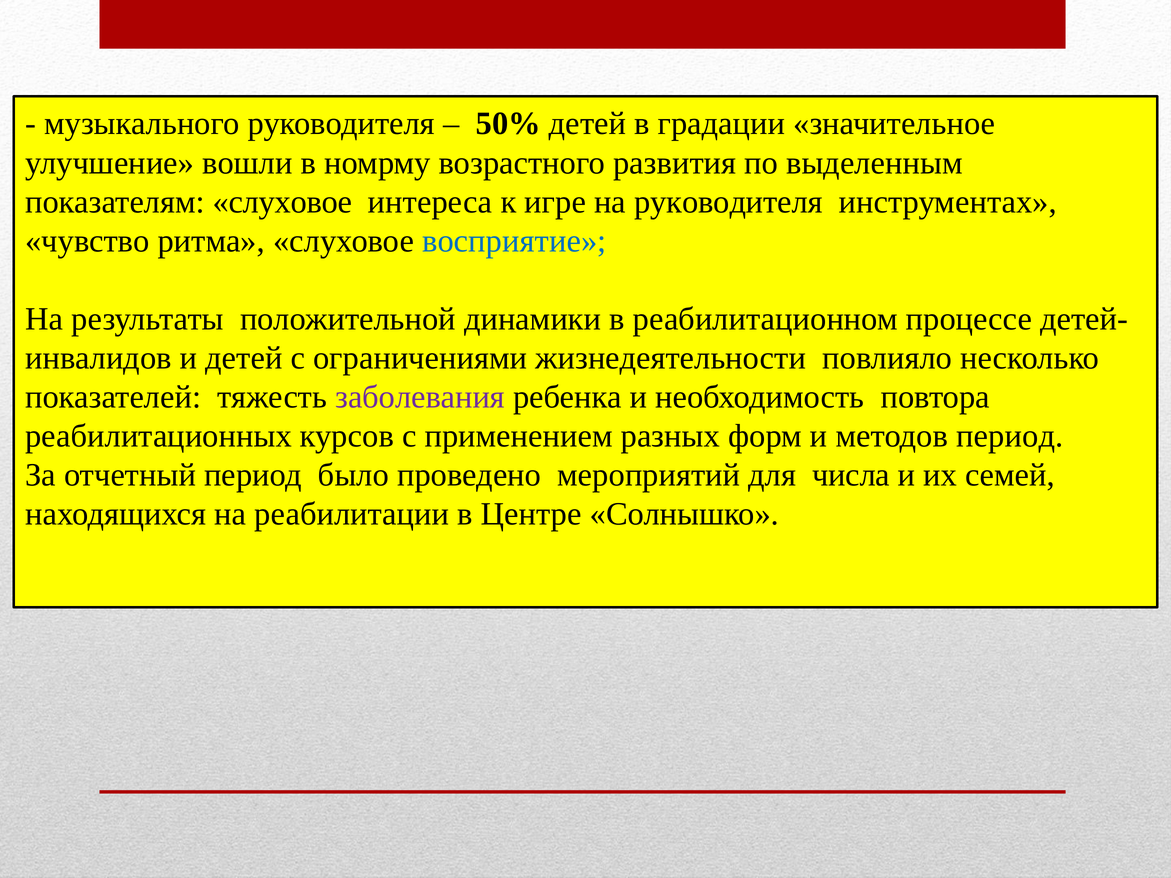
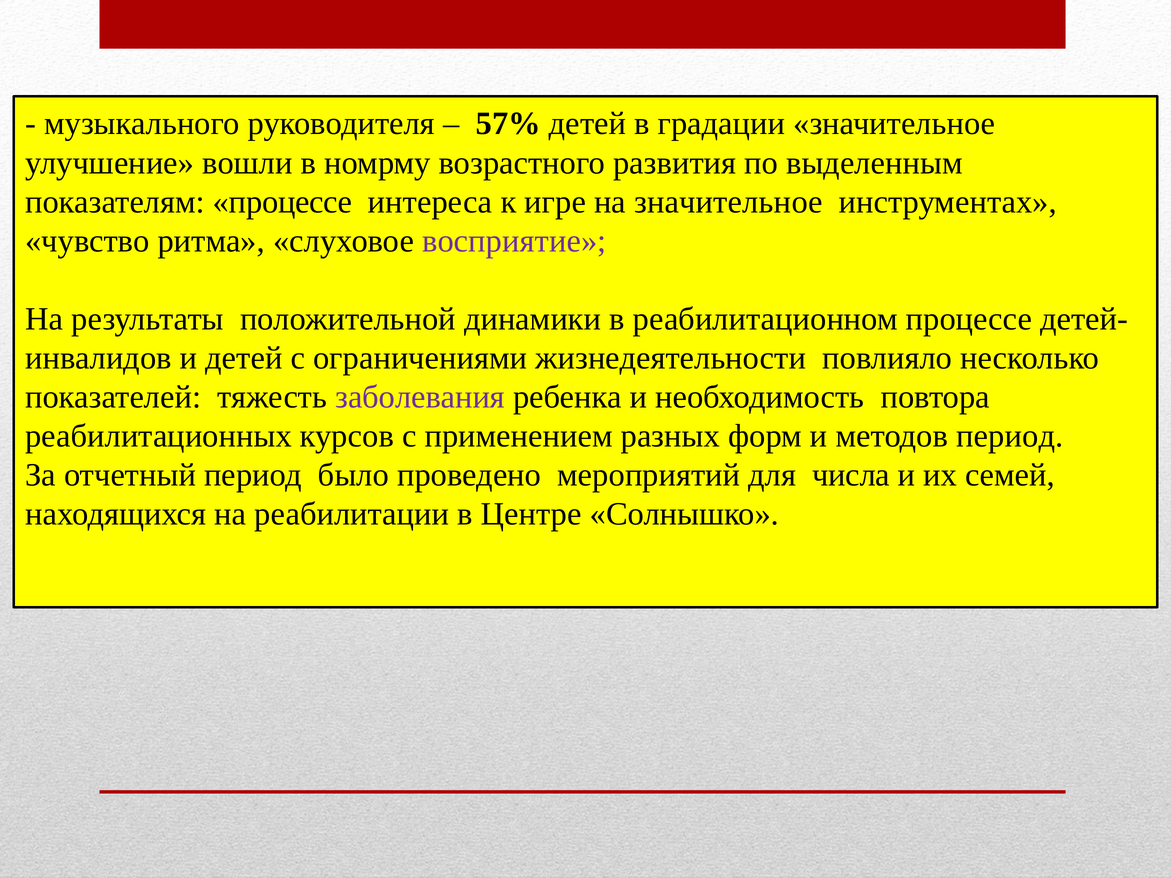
50%: 50% -> 57% (508, 124)
показателям слуховое: слуховое -> процессе (282, 202)
на руководителя: руководителя -> значительное (728, 202)
восприятие colour: blue -> purple (514, 241)
